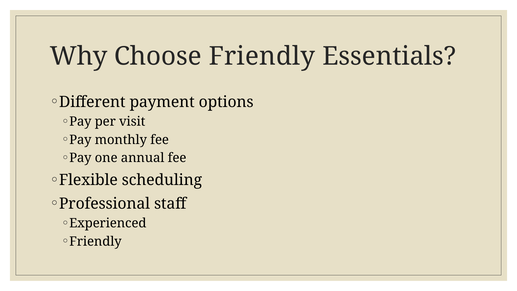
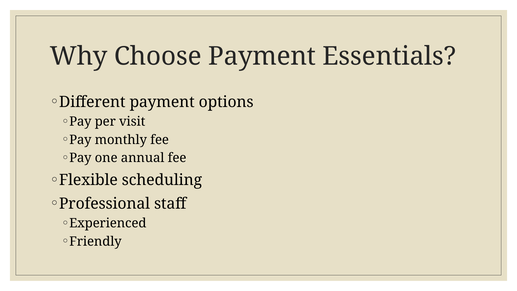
Choose Friendly: Friendly -> Payment (262, 56)
